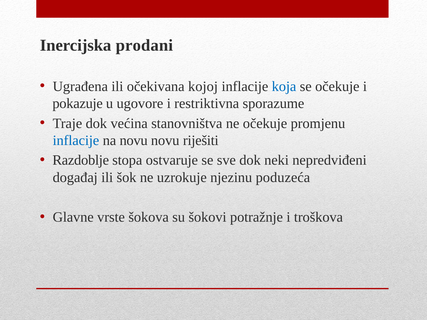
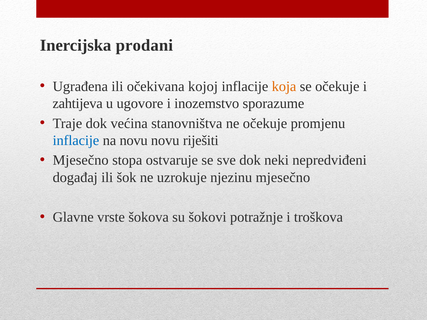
koja colour: blue -> orange (284, 86)
pokazuje: pokazuje -> zahtijeva (78, 103)
restriktivna: restriktivna -> inozemstvo (207, 103)
Razdoblje: Razdoblje -> Mjesečno (81, 160)
njezinu poduzeća: poduzeća -> mjesečno (283, 177)
